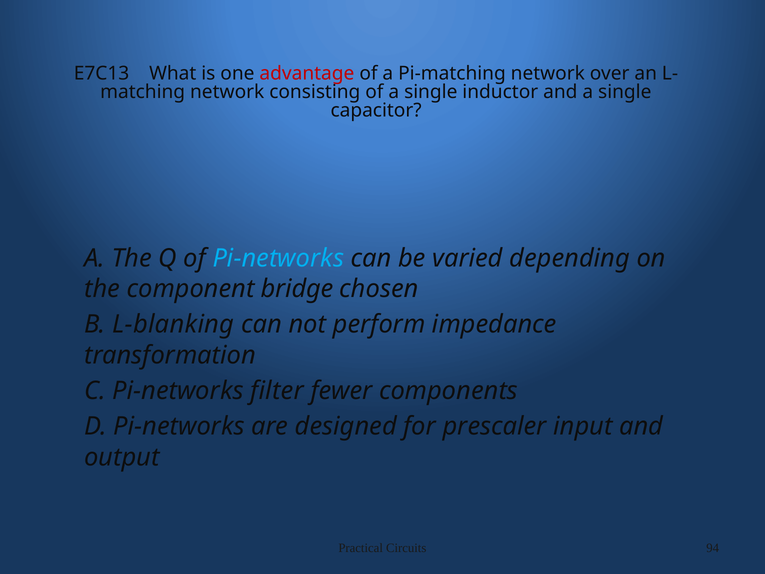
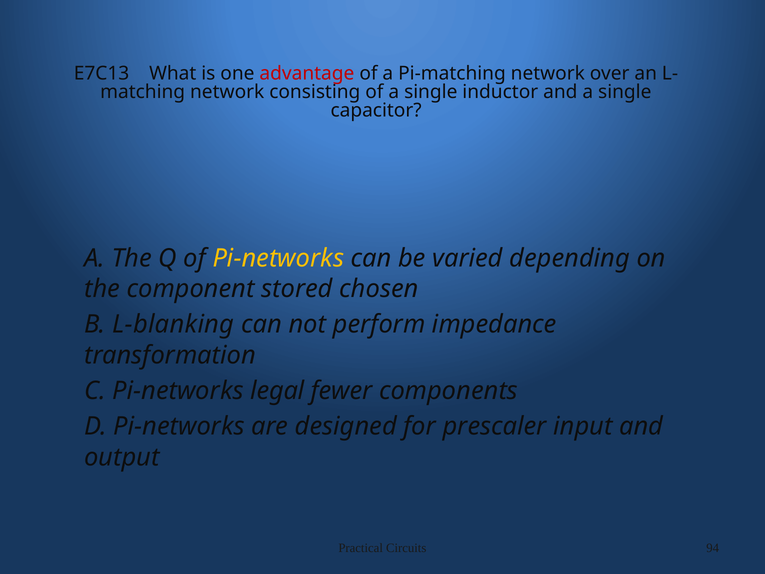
Pi-networks colour: light blue -> yellow (278, 258)
bridge: bridge -> stored (297, 289)
filter: filter -> legal (277, 391)
